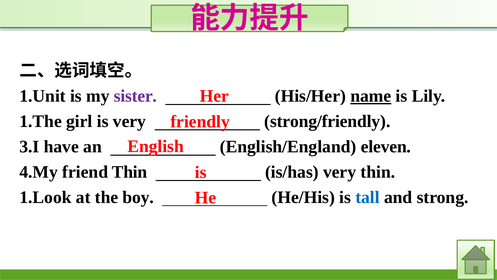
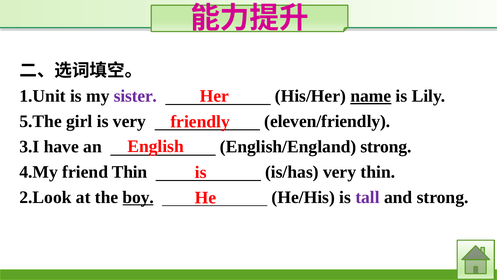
1.The: 1.The -> 5.The (41, 121)
strong/friendly: strong/friendly -> eleven/friendly (327, 121)
English/England eleven: eleven -> strong (386, 146)
1.Look: 1.Look -> 2.Look (46, 197)
boy underline: none -> present (138, 197)
tall colour: blue -> purple (368, 197)
